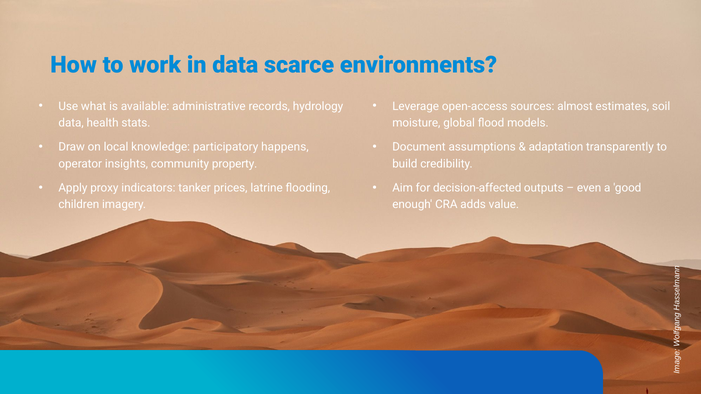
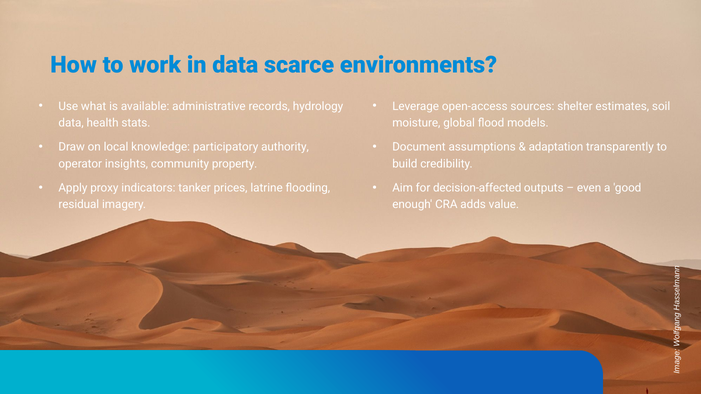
almost: almost -> shelter (575, 106)
happens: happens -> authority (285, 147)
children: children -> residual (79, 205)
